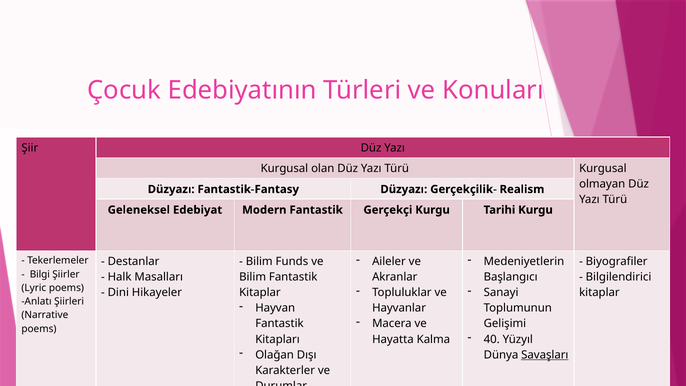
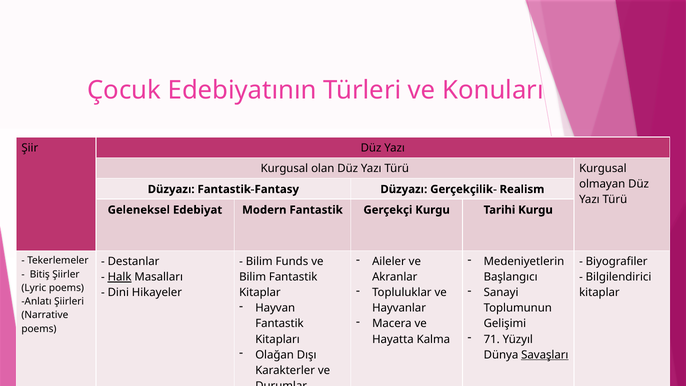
Bilgi: Bilgi -> Bitiş (40, 274)
Halk underline: none -> present (120, 277)
40: 40 -> 71 (492, 339)
